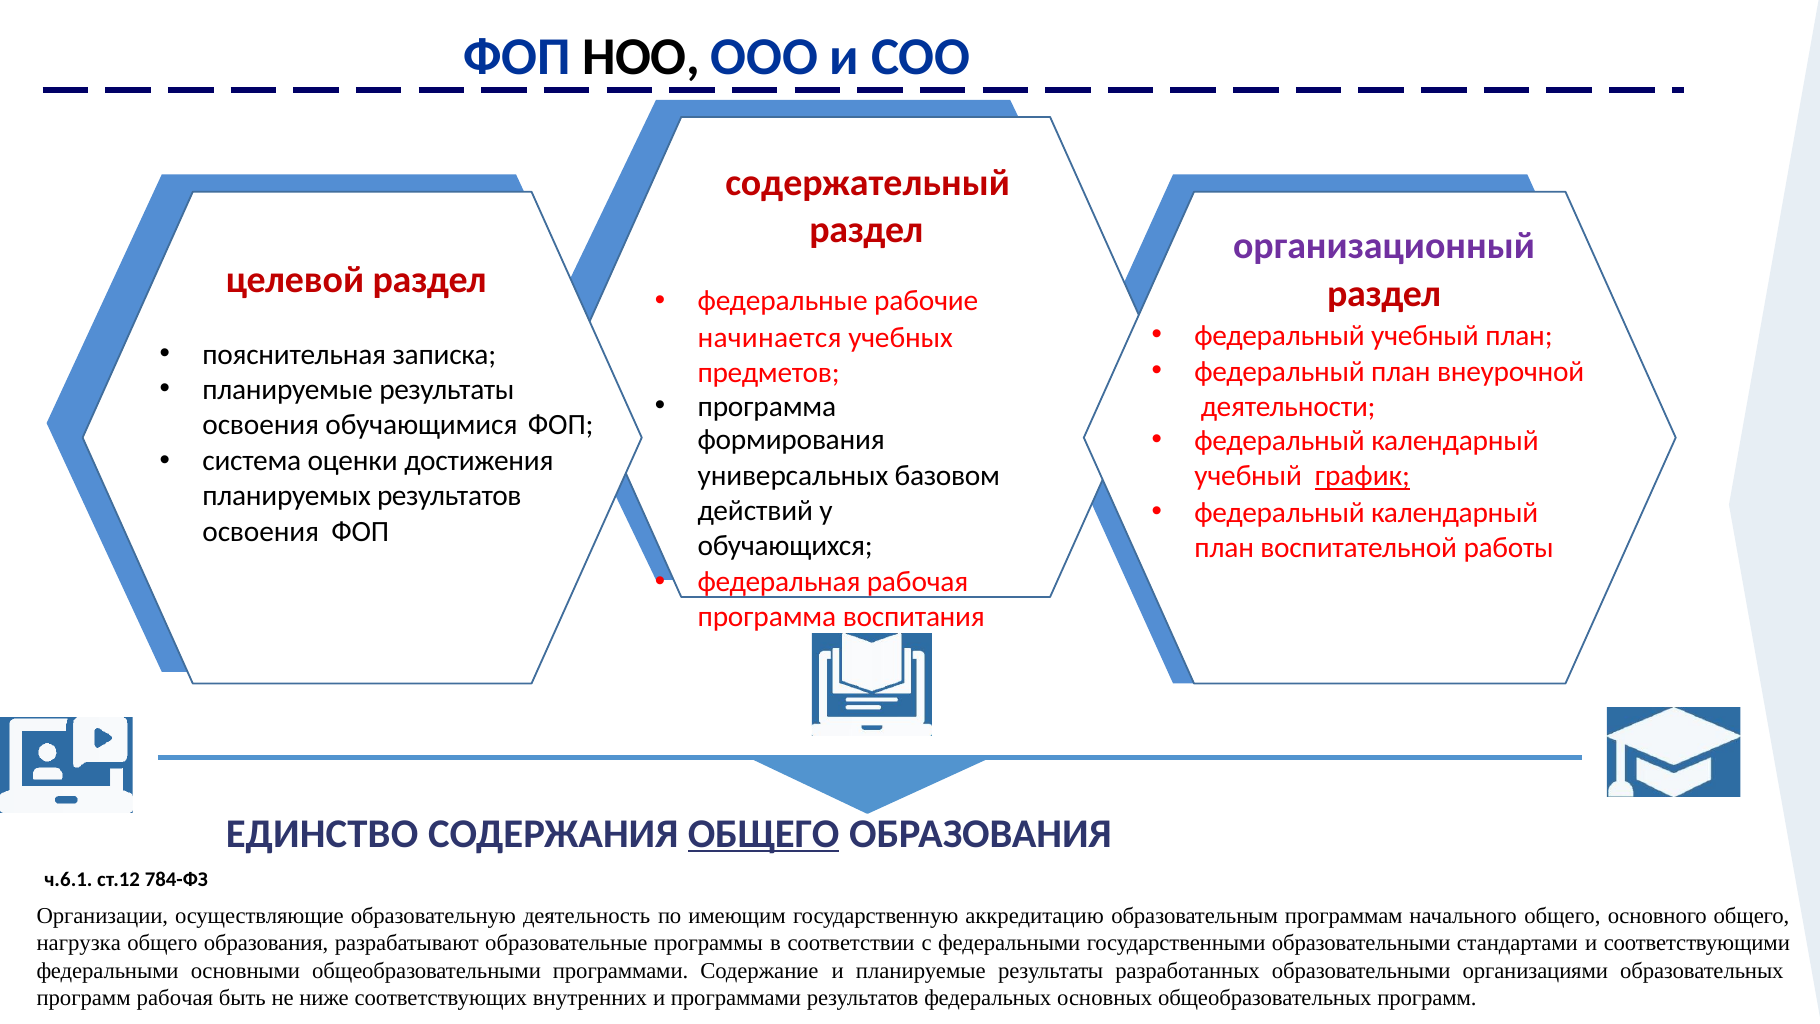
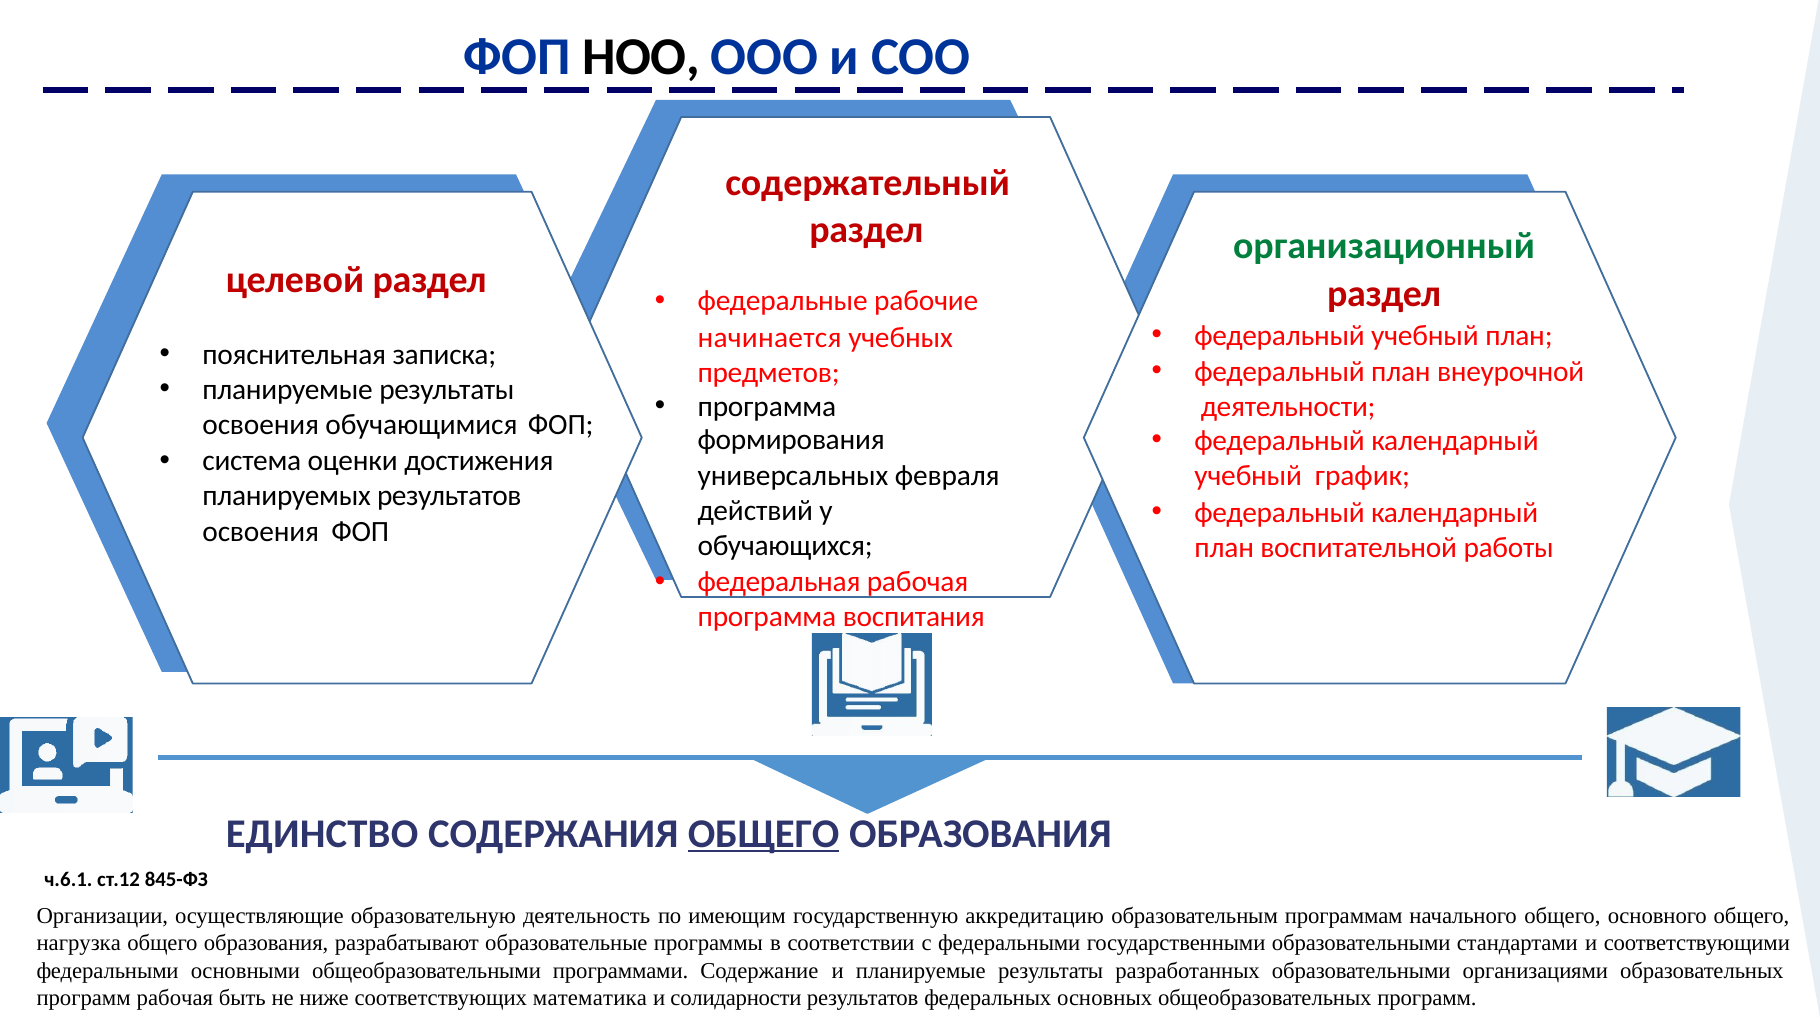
организационный colour: purple -> green (1384, 246)
базовом: базовом -> февраля (947, 475)
график underline: present -> none (1362, 476)
784-ФЗ: 784-ФЗ -> 845-ФЗ (176, 879)
внутренних: внутренних -> математика (590, 998)
и программами: программами -> солидарности (736, 998)
